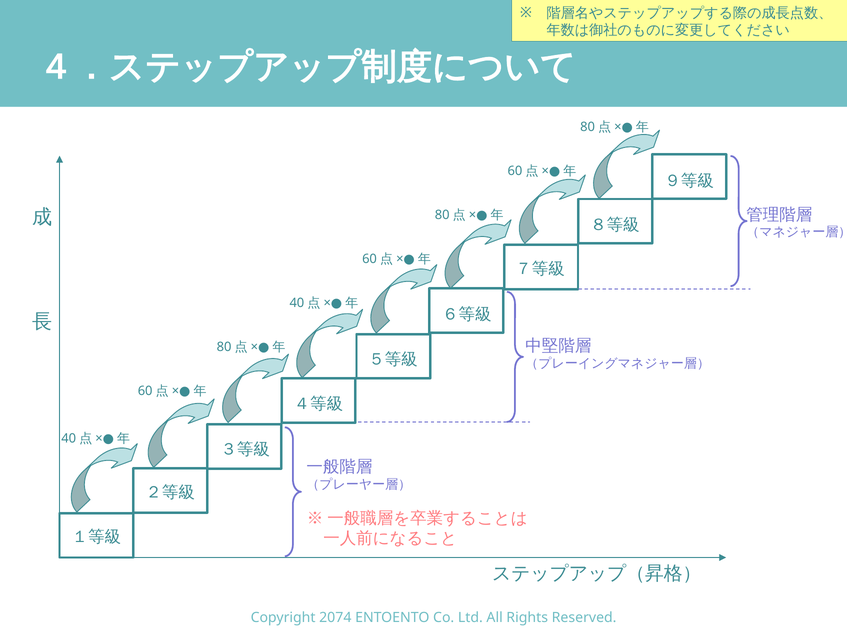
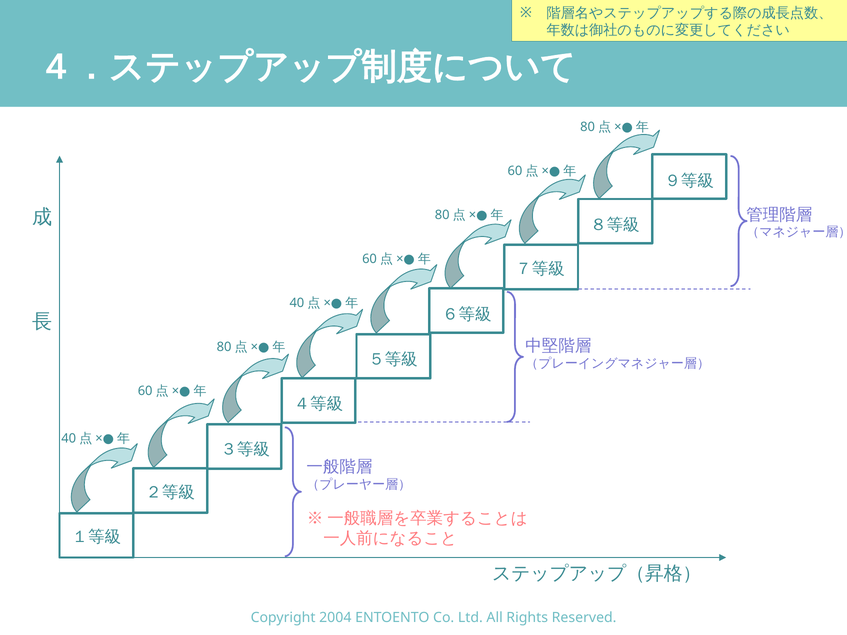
2074: 2074 -> 2004 (335, 618)
